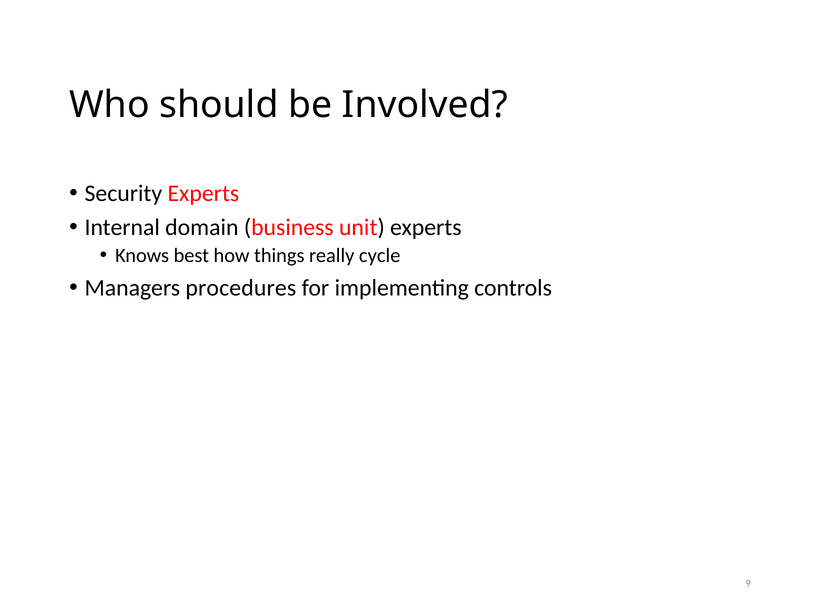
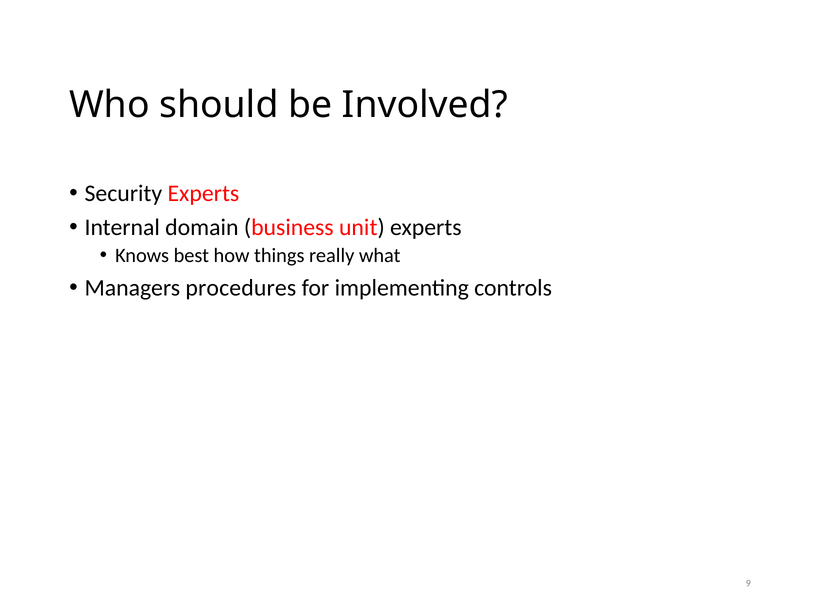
cycle: cycle -> what (380, 256)
